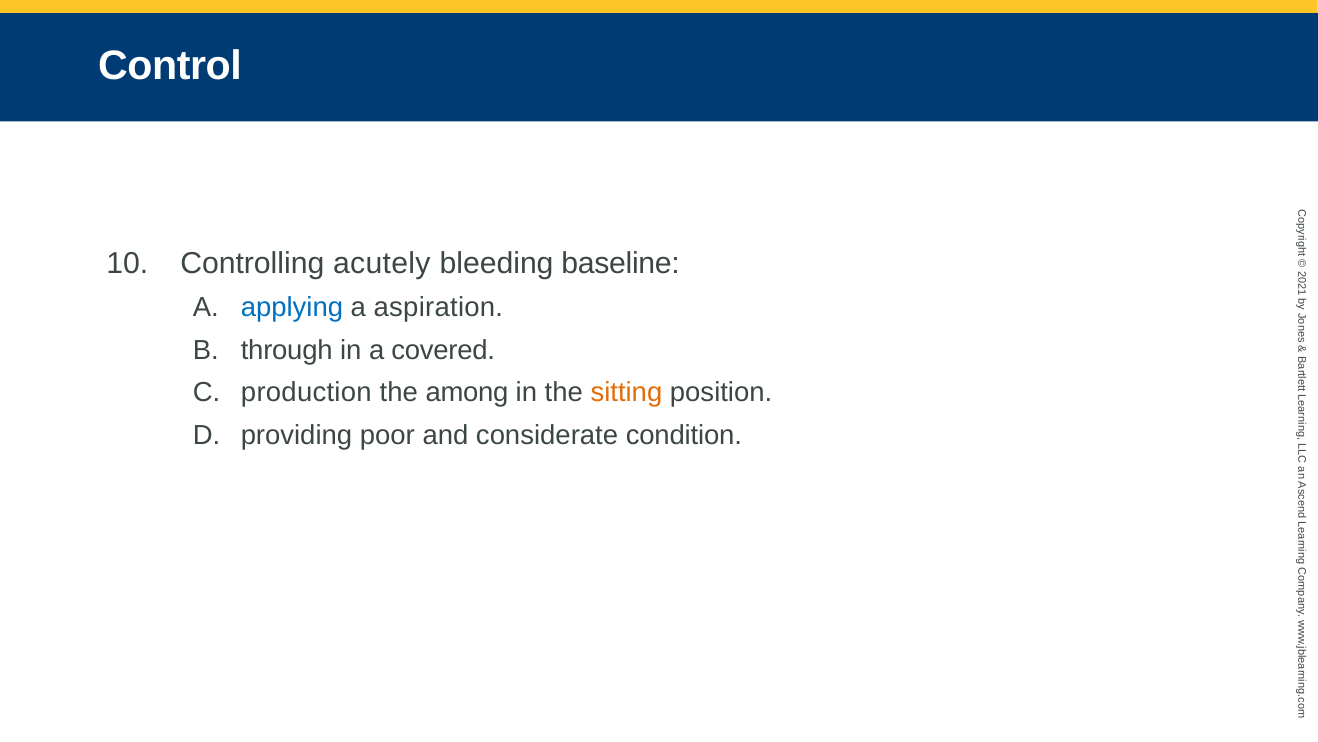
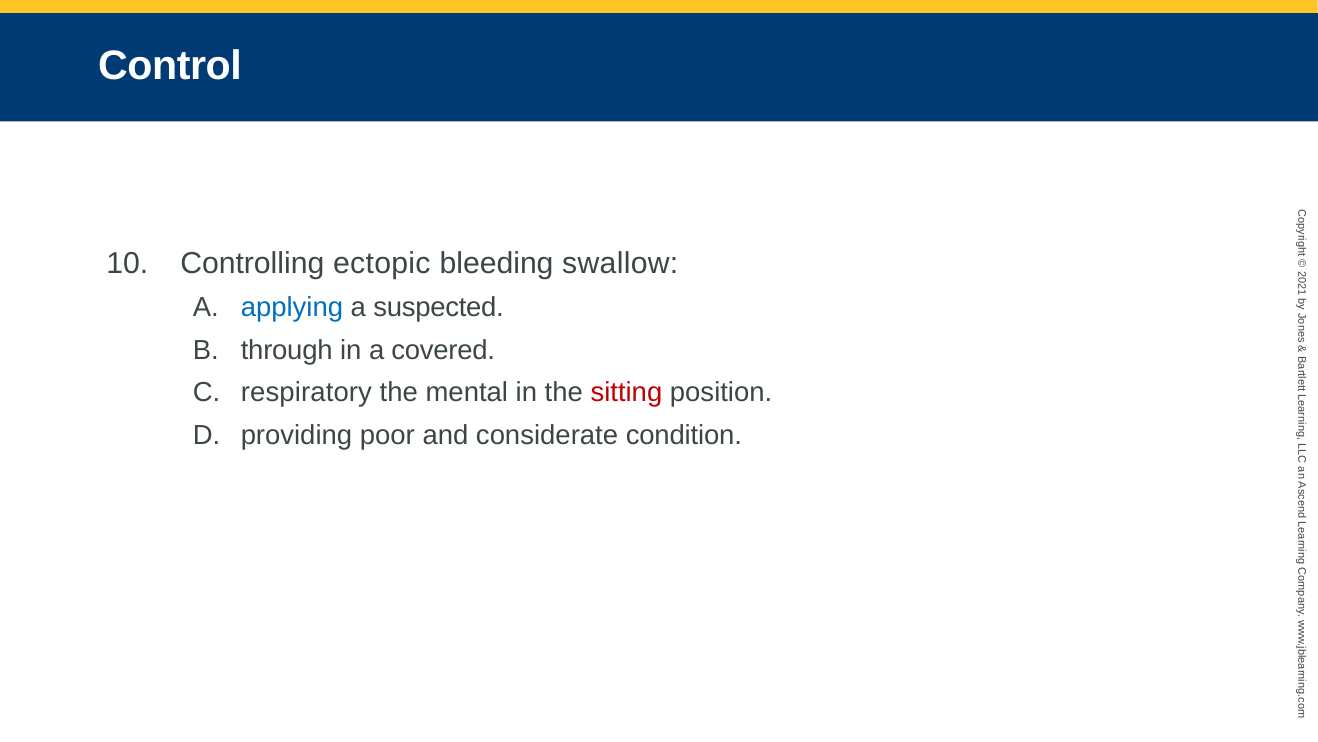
acutely: acutely -> ectopic (382, 263)
baseline: baseline -> swallow (620, 263)
aspiration: aspiration -> suspected (439, 307)
production: production -> respiratory (306, 393)
among: among -> mental (467, 393)
sitting colour: orange -> red (626, 393)
